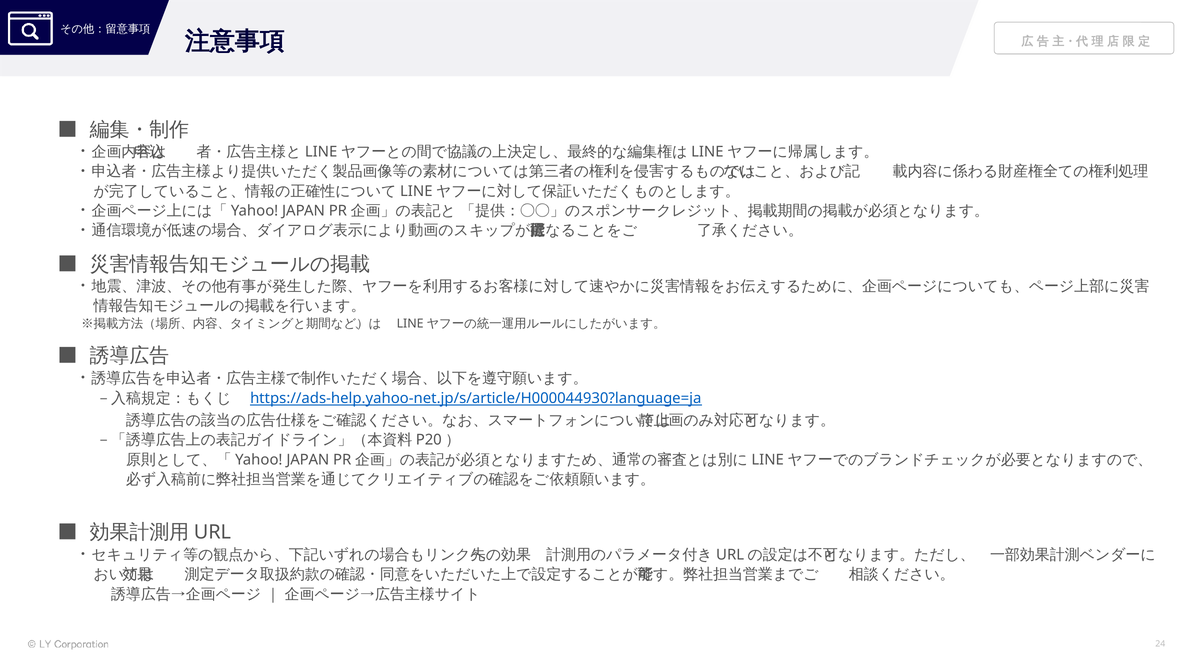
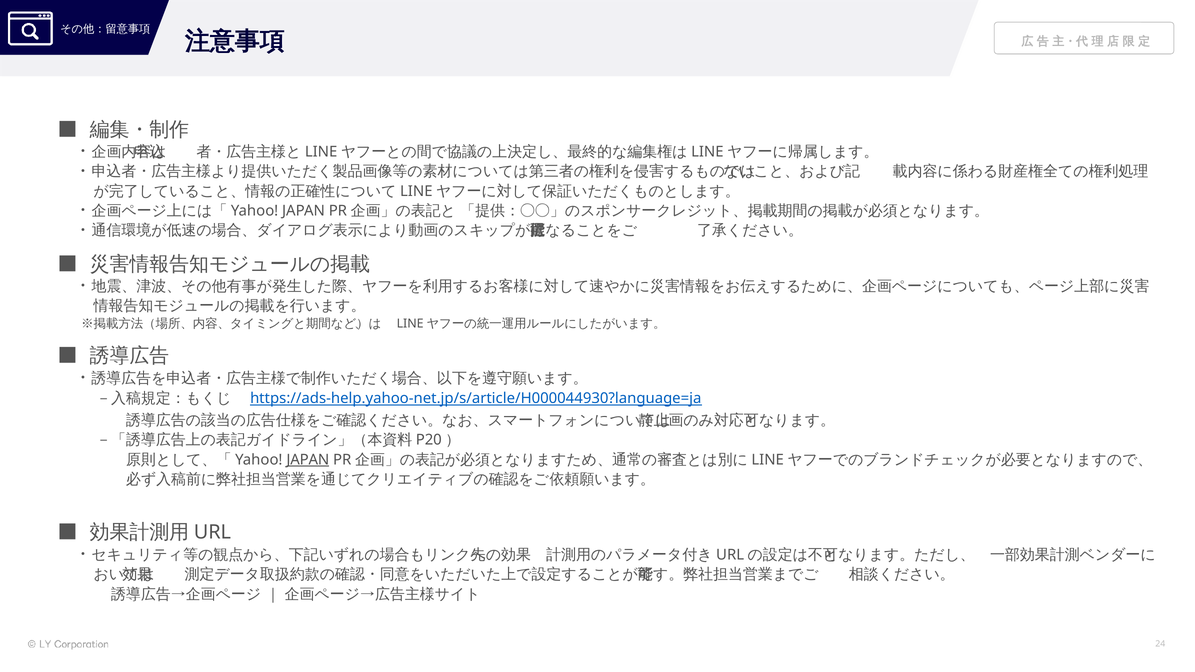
JAPAN underline: none -> present (308, 460)
